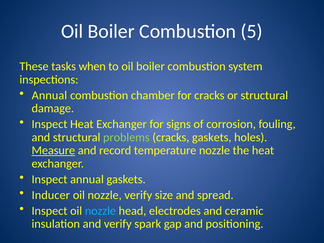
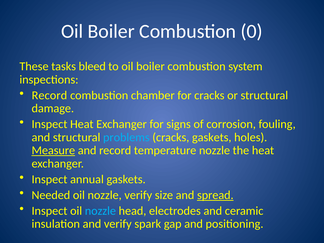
5: 5 -> 0 (252, 31)
when: when -> bleed (92, 66)
Annual: Annual -> Record (49, 95)
problems colour: light green -> light blue (126, 137)
Inducer: Inducer -> Needed (51, 195)
spread underline: none -> present (215, 195)
